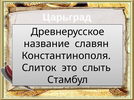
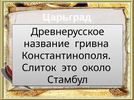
славян: славян -> гривна (92, 44)
слыть: слыть -> около (97, 68)
